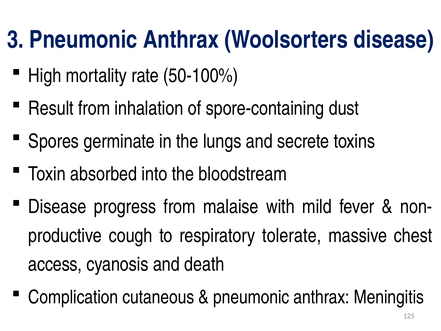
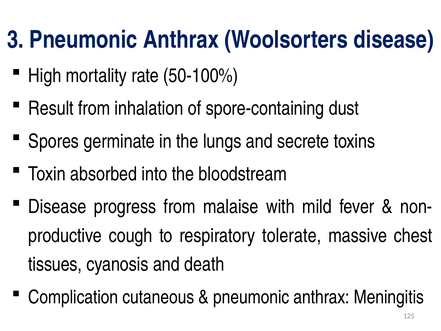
access: access -> tissues (55, 264)
